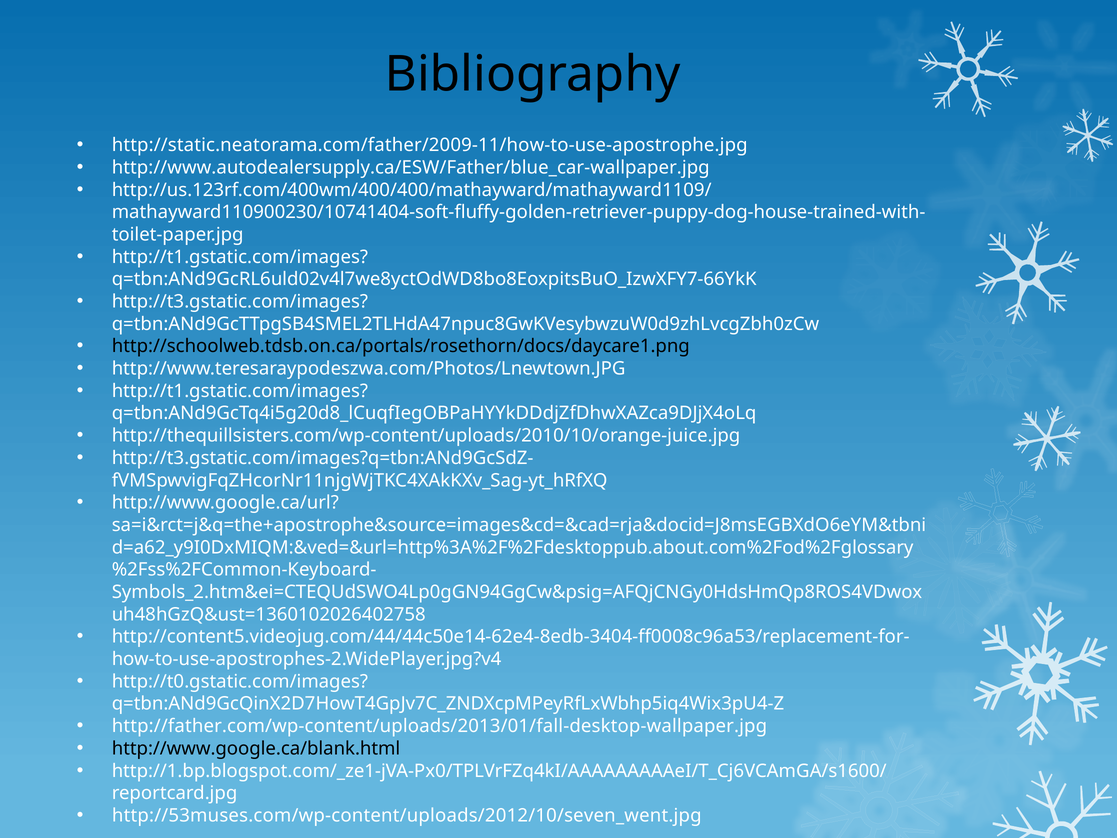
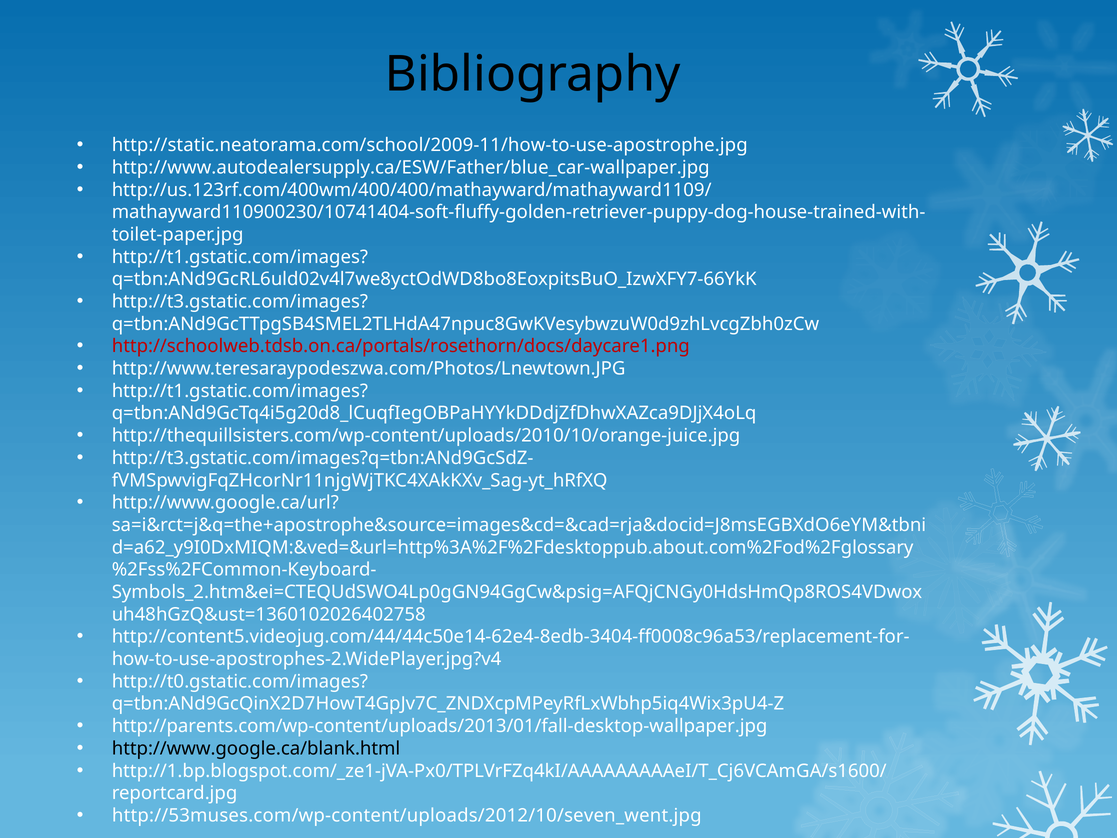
http://static.neatorama.com/father/2009-11/how-to-use-apostrophe.jpg: http://static.neatorama.com/father/2009-11/how-to-use-apostrophe.jpg -> http://static.neatorama.com/school/2009-11/how-to-use-apostrophe.jpg (430, 145)
http://schoolweb.tdsb.on.ca/portals/rosethorn/docs/daycare1.png colour: black -> red (401, 346)
http://father.com/wp-content/uploads/2013/01/fall-desktop-wallpaper.jpg: http://father.com/wp-content/uploads/2013/01/fall-desktop-wallpaper.jpg -> http://parents.com/wp-content/uploads/2013/01/fall-desktop-wallpaper.jpg (440, 726)
